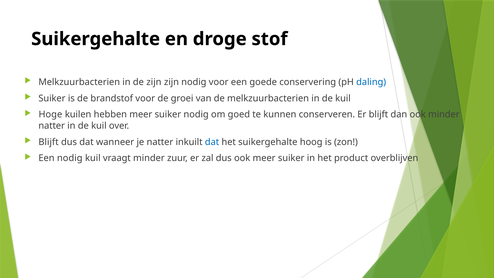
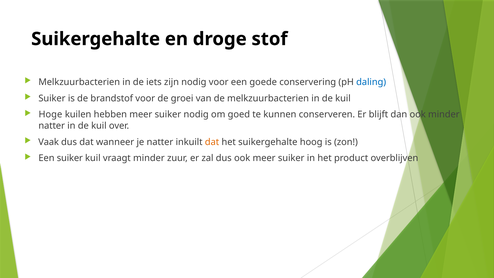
de zijn: zijn -> iets (154, 82)
Blijft: Blijft -> Vaak (49, 142)
dat colour: blue -> orange (212, 142)
Een nodig: nodig -> suiker (70, 158)
